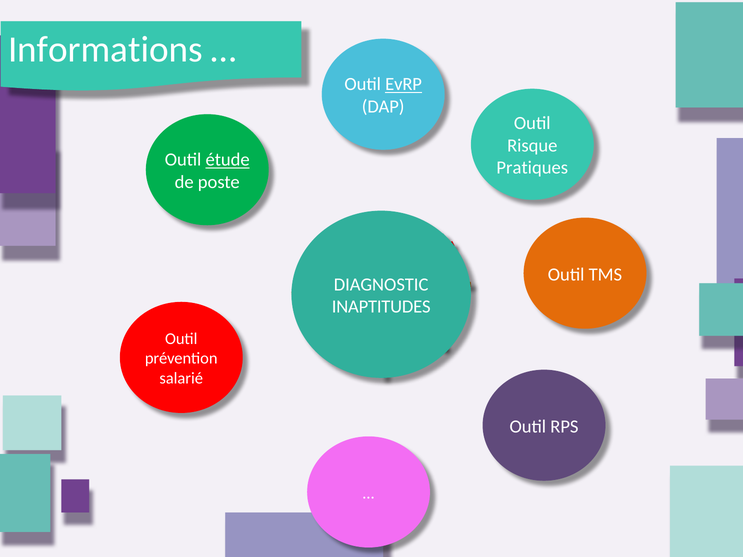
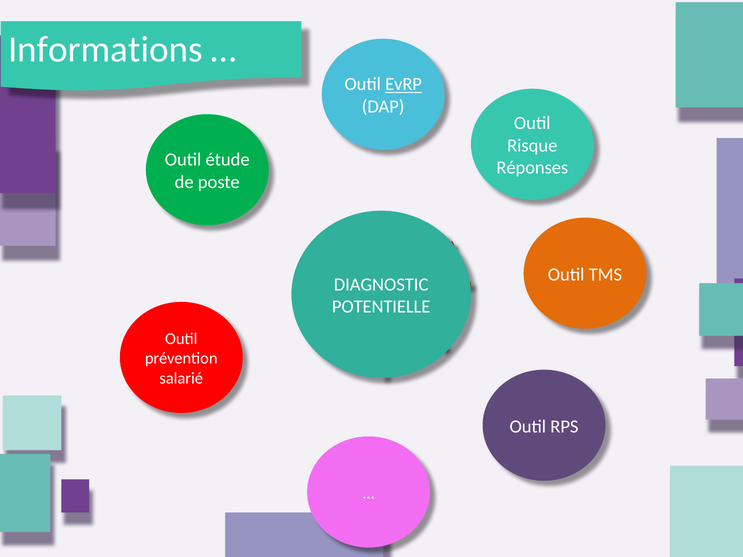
étude underline: present -> none (228, 160)
Pratiques: Pratiques -> Réponses (532, 168)
INAPTITUDES: INAPTITUDES -> POTENTIELLE (381, 307)
